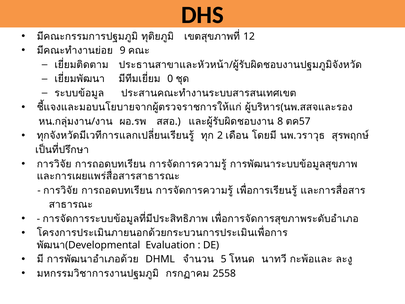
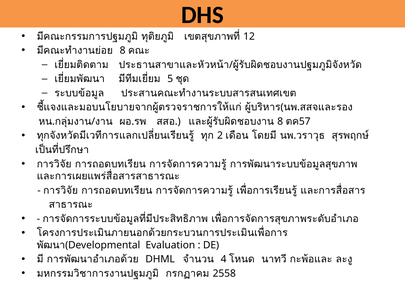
9: 9 -> 8 (123, 50)
0: 0 -> 5 (170, 79)
5: 5 -> 4 (224, 259)
